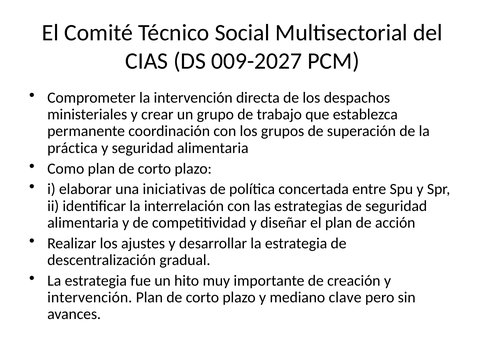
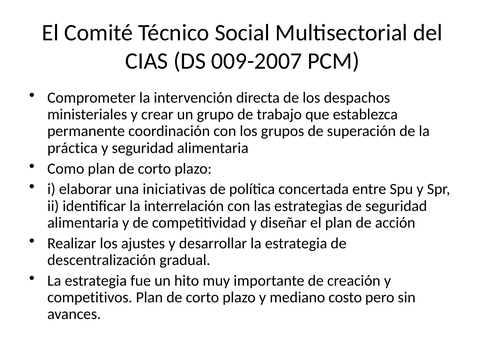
009-2027: 009-2027 -> 009-2007 (257, 61)
intervención: intervención -> competitivos (90, 297)
clave: clave -> costo (345, 297)
